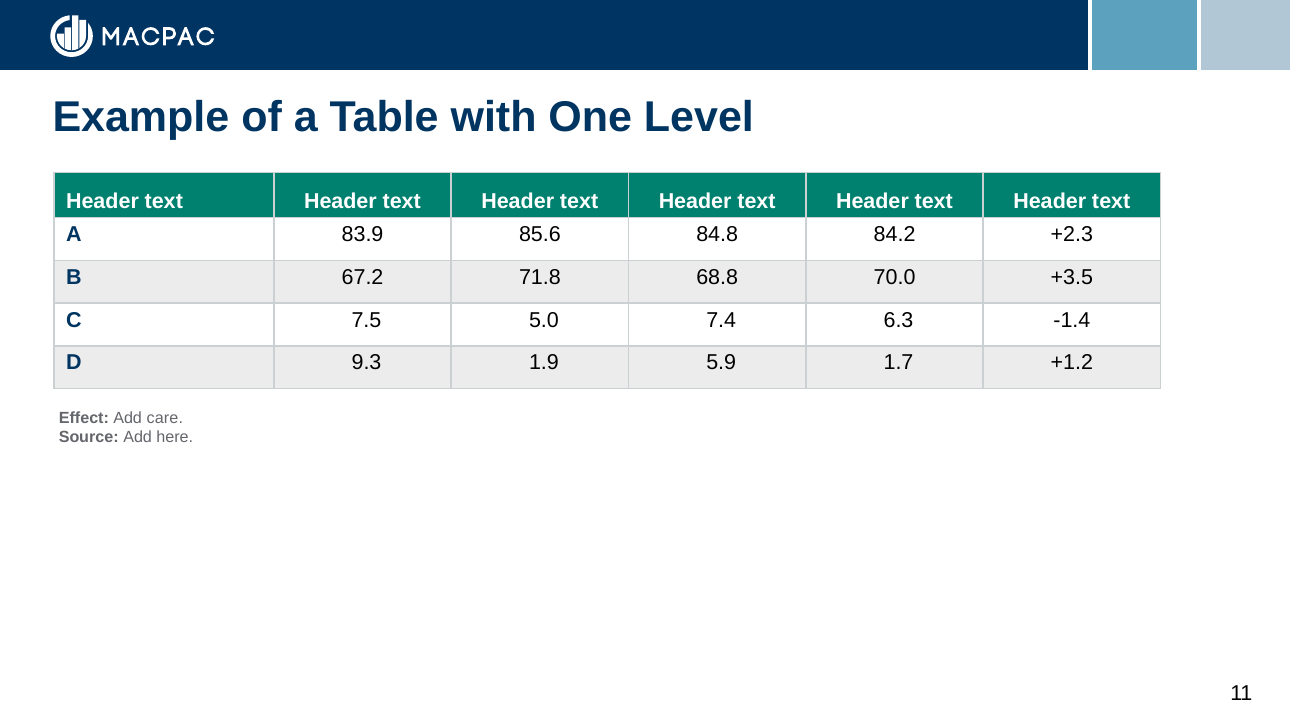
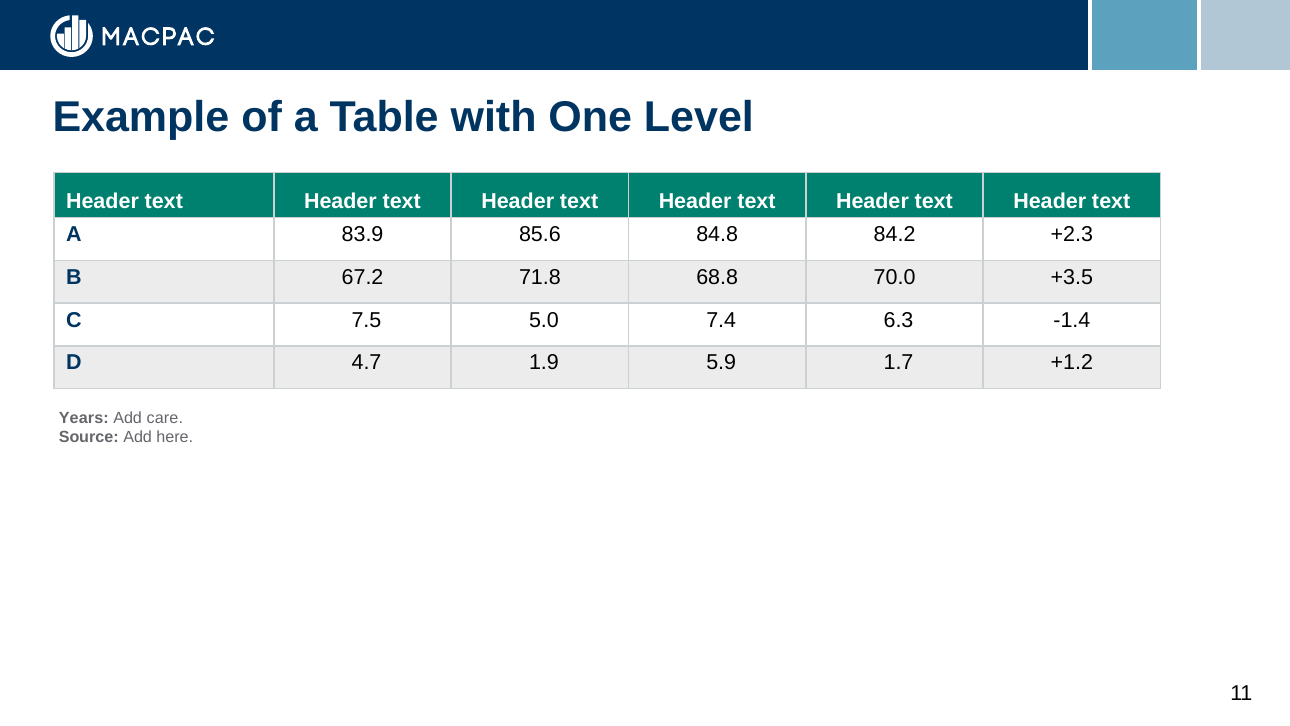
9.3: 9.3 -> 4.7 (367, 363)
Effect: Effect -> Years (84, 418)
